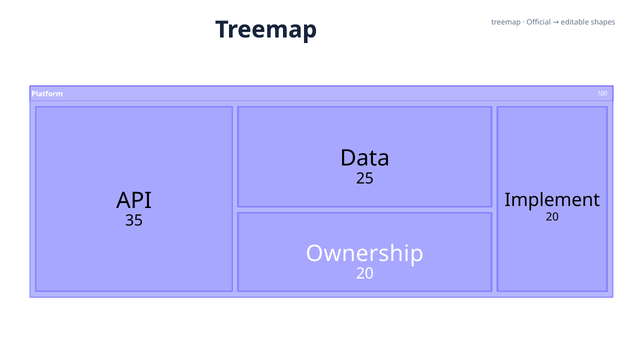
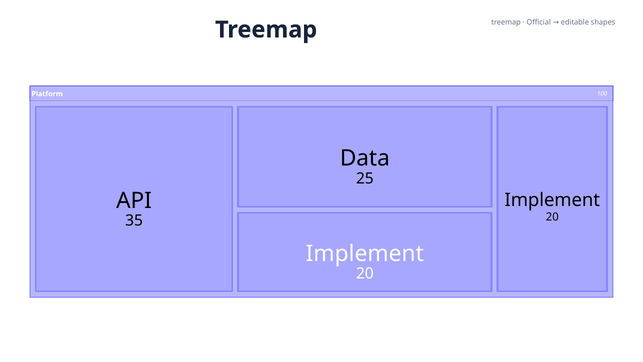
Ownership: Ownership -> Implement (365, 253)
